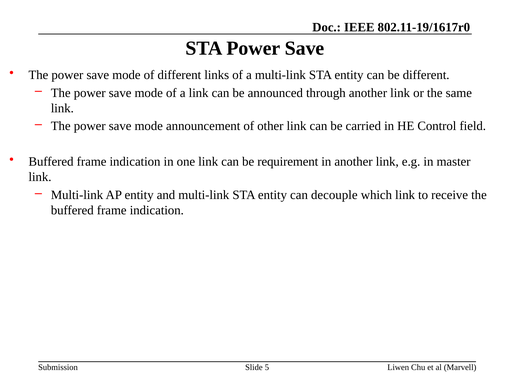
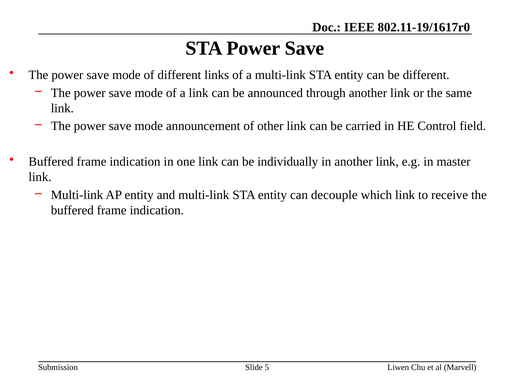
requirement: requirement -> individually (288, 162)
